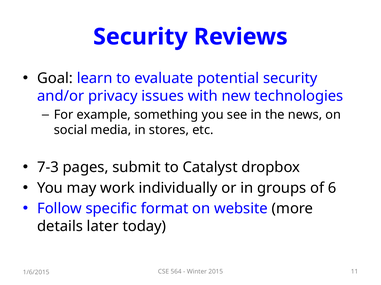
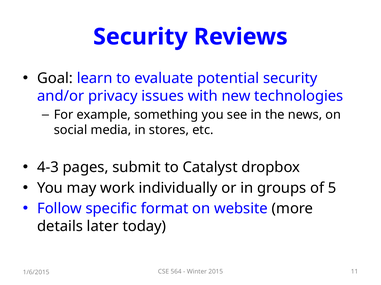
7-3: 7-3 -> 4-3 (48, 168)
6: 6 -> 5 (332, 188)
